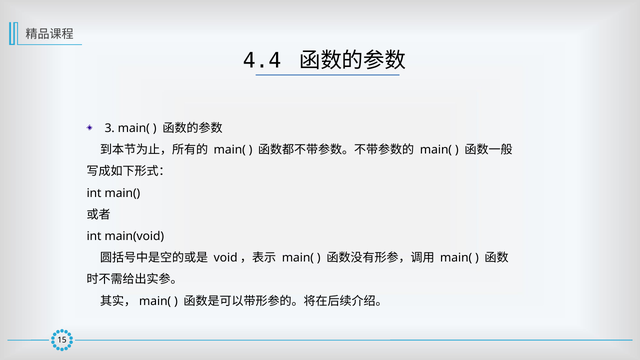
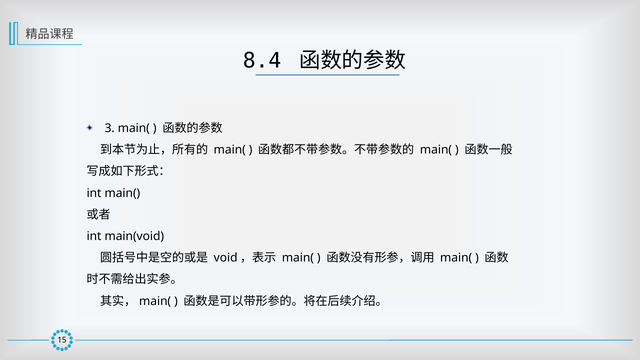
4.4: 4.4 -> 8.4 (262, 61)
